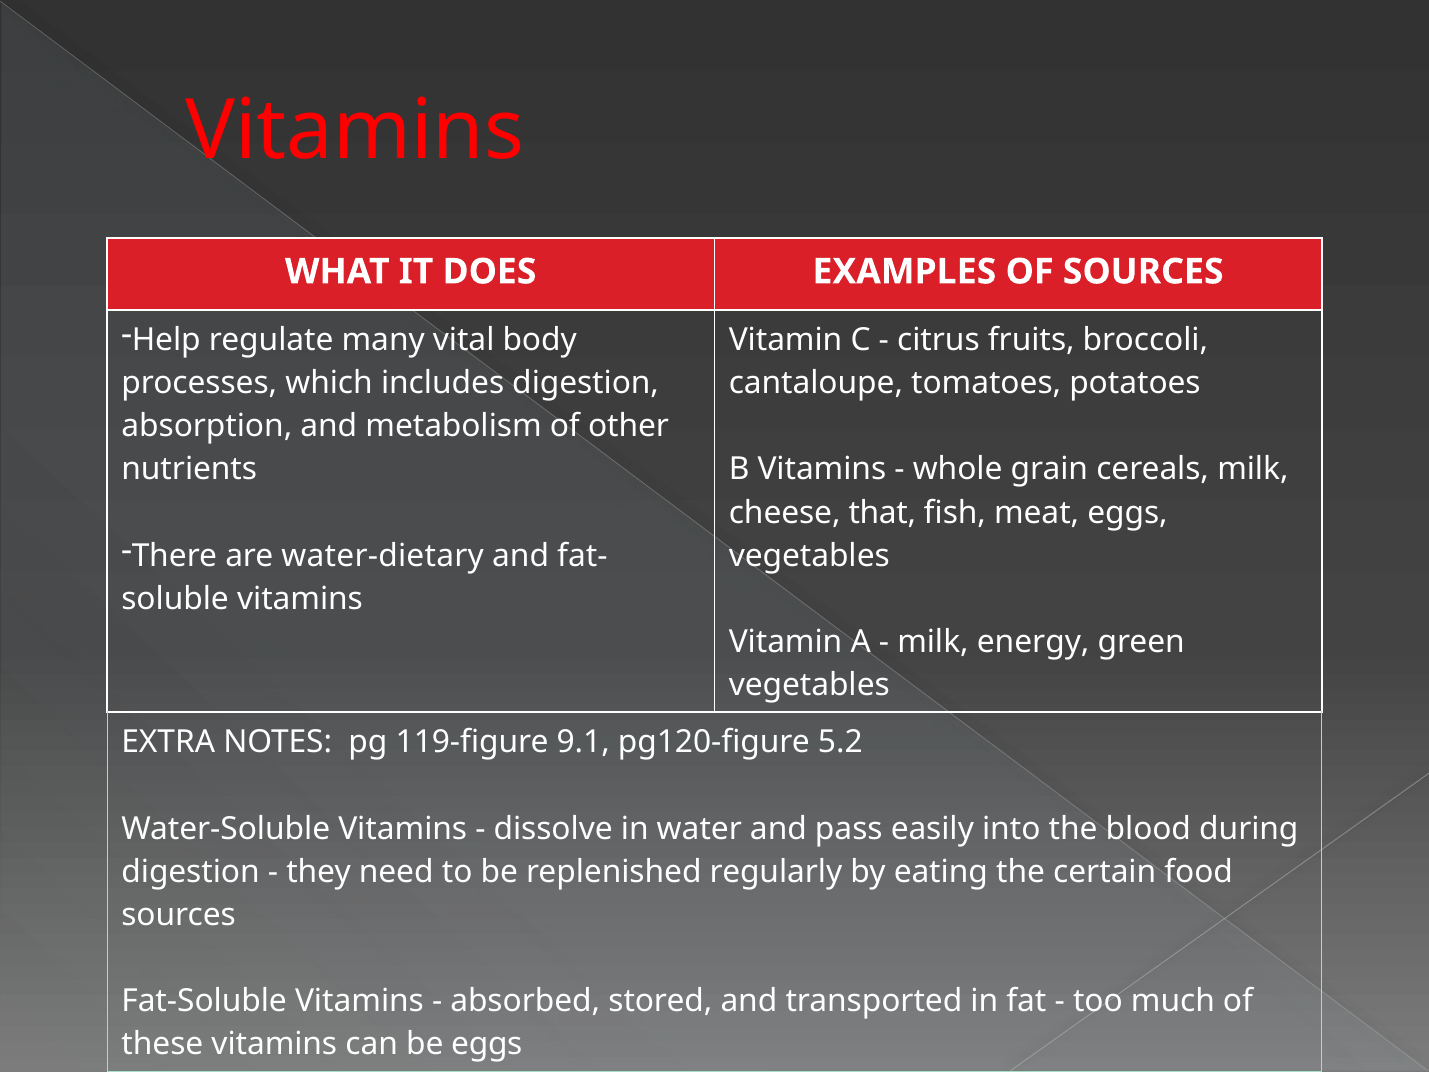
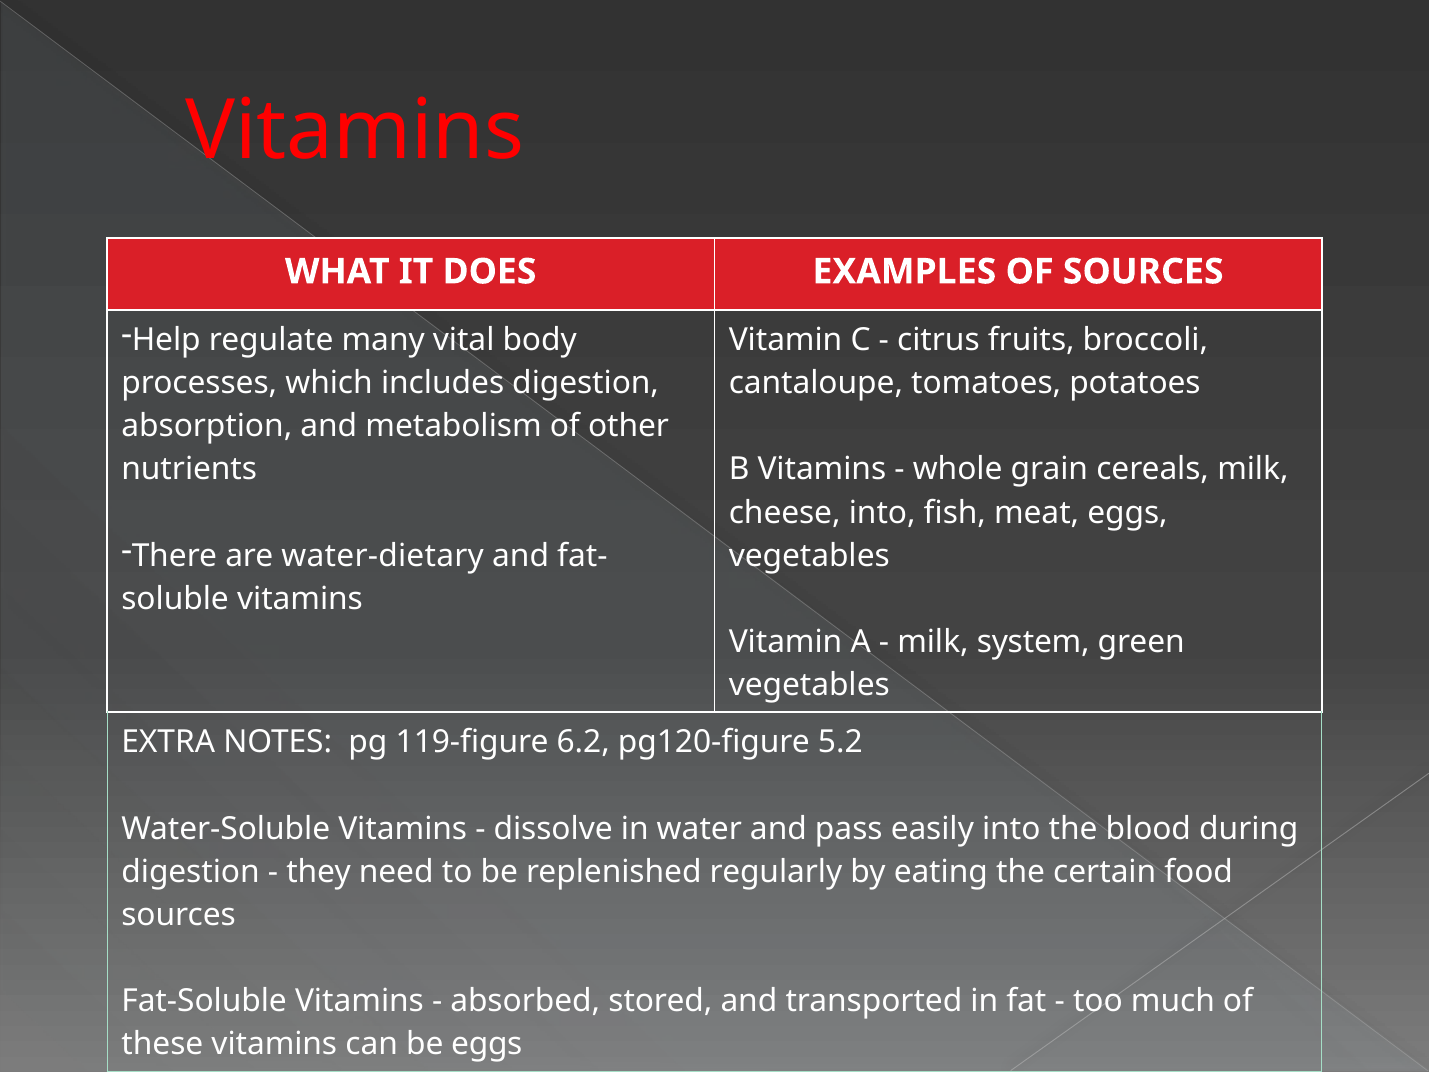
cheese that: that -> into (882, 512)
energy: energy -> system (1033, 642)
9.1: 9.1 -> 6.2 (583, 742)
